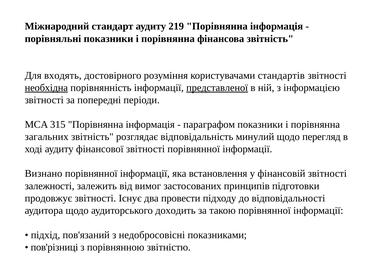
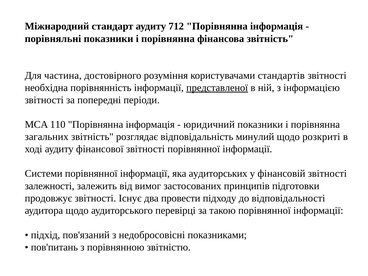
219: 219 -> 712 (176, 26)
входять: входять -> частина (63, 75)
необхідна underline: present -> none (46, 88)
315: 315 -> 110 (58, 125)
параграфом: параграфом -> юридичний (209, 125)
перегляд: перегляд -> розкриті (321, 137)
Визнано: Визнано -> Системи (44, 174)
встановлення: встановлення -> аудиторських (218, 174)
доходить: доходить -> перевірці (175, 210)
пов'різниці: пов'різниці -> пов'питань (54, 247)
